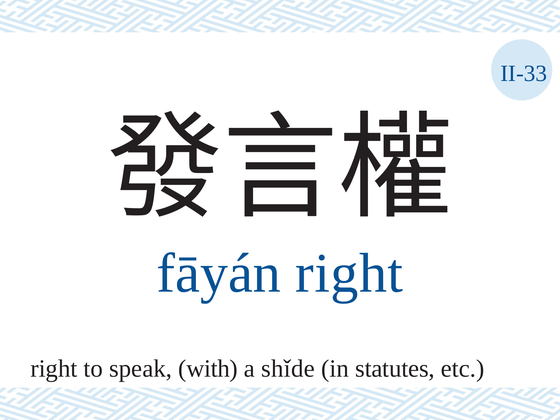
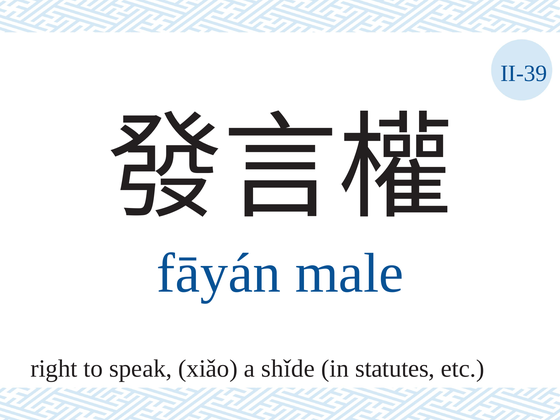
II-33: II-33 -> II-39 (524, 73)
fāyán right: right -> male (349, 273)
with: with -> xiǎo (208, 369)
